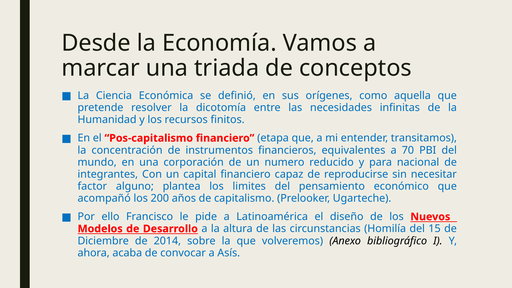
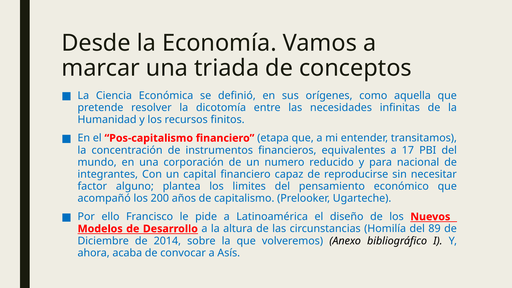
70: 70 -> 17 (408, 150)
15: 15 -> 89 (435, 229)
